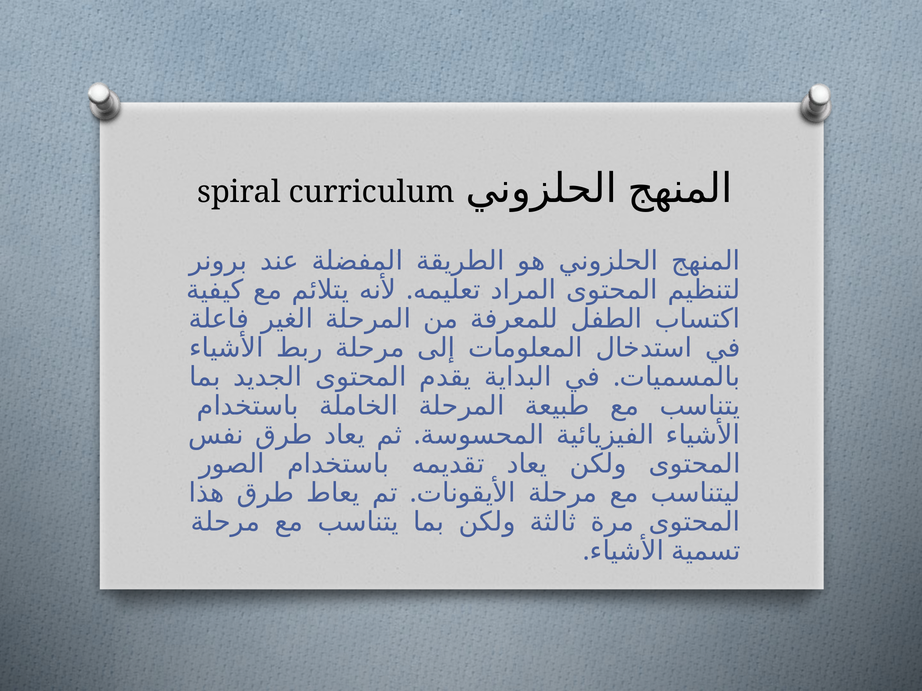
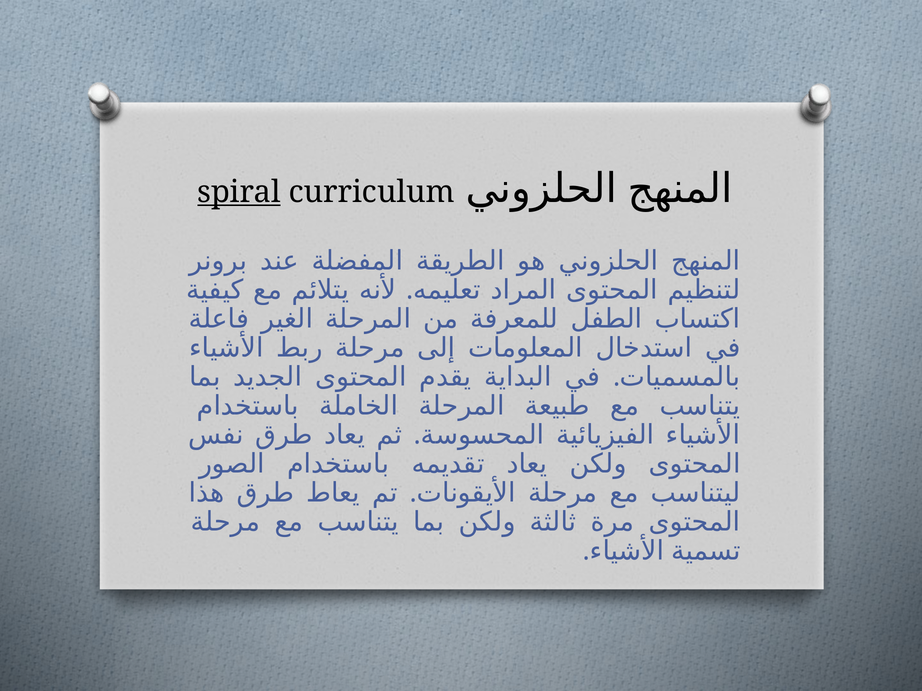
spiral underline: none -> present (239, 192)
